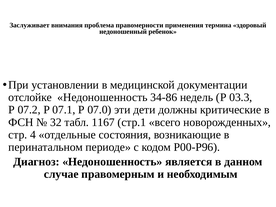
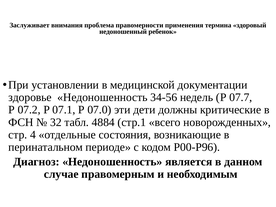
отслойке: отслойке -> здоровье (30, 97)
34-86: 34-86 -> 34-56 (164, 97)
03.3: 03.3 -> 07.7 (241, 97)
1167: 1167 -> 4884 (103, 122)
